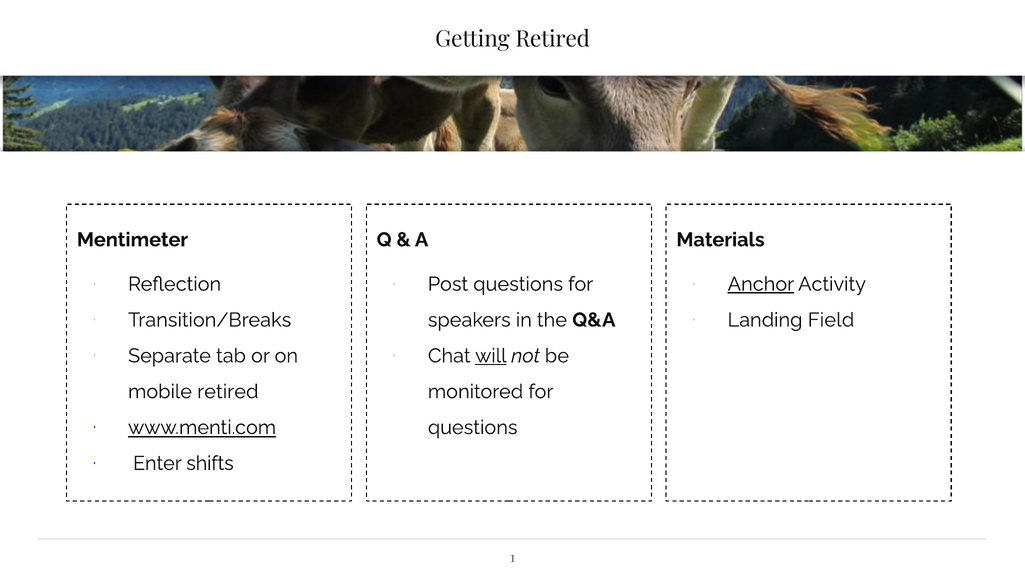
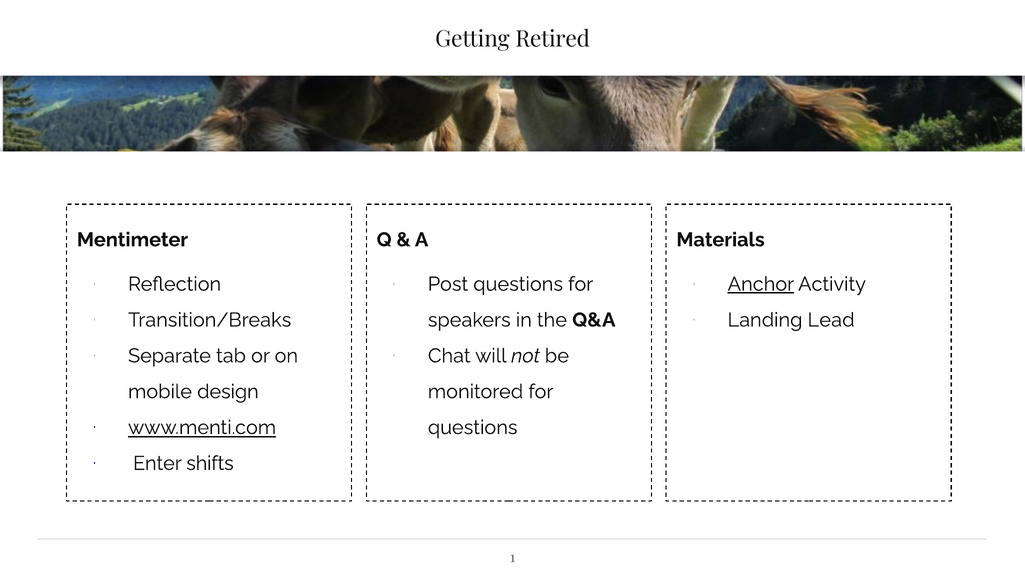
Field: Field -> Lead (831, 320)
will underline: present -> none (491, 356)
mobile retired: retired -> design (228, 392)
